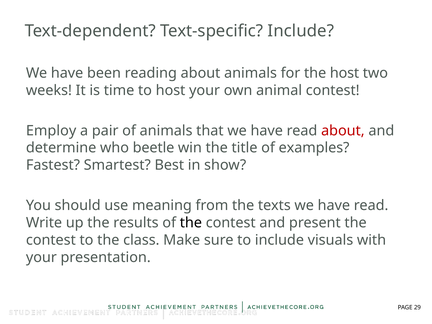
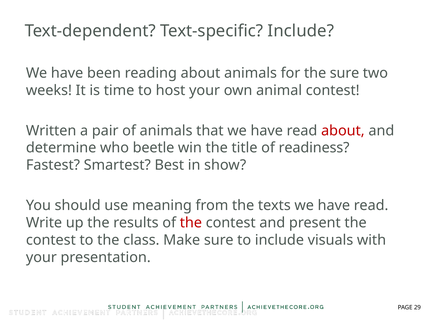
the host: host -> sure (345, 73)
Employ: Employ -> Written (51, 131)
examples: examples -> readiness (314, 148)
the colour: black -> red (191, 223)
